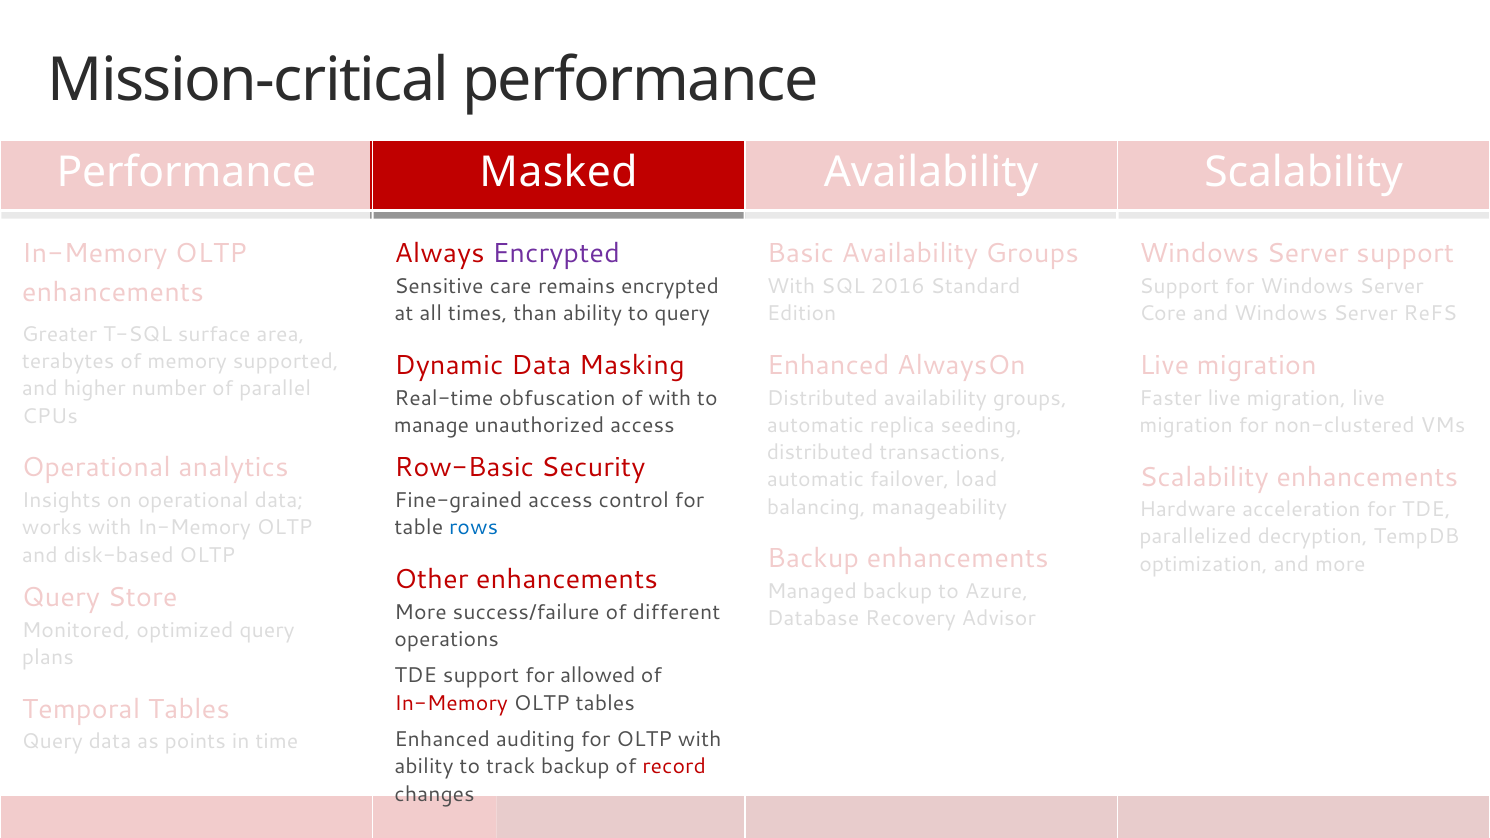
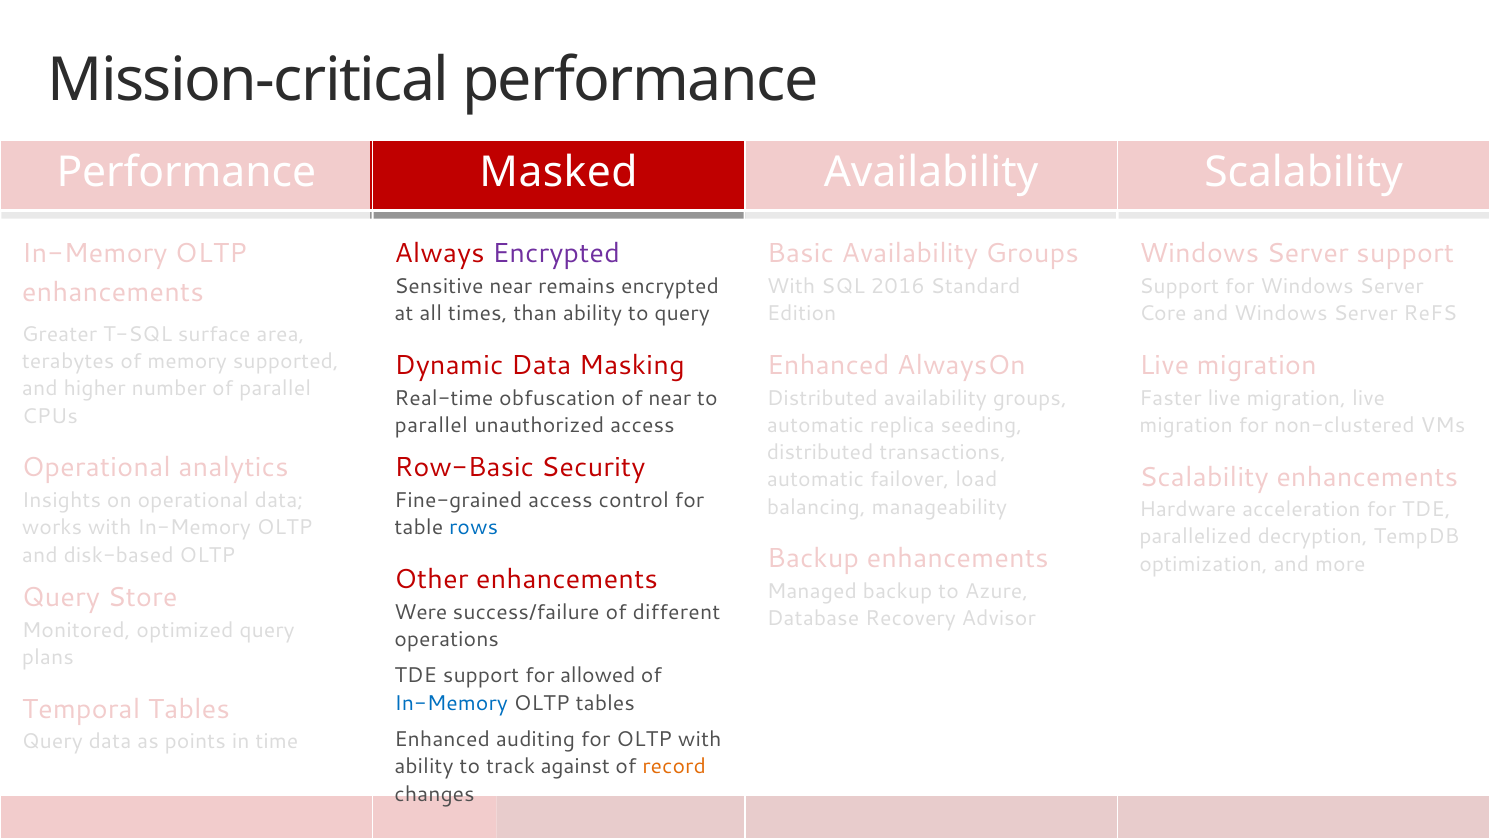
Sensitive care: care -> near (511, 287)
of with: with -> near (670, 398)
manage: manage -> parallel (431, 425)
More: More -> Were (421, 612)
In-Memory colour: red -> blue (451, 703)
track backup: backup -> against (575, 767)
record colour: red -> orange (674, 767)
